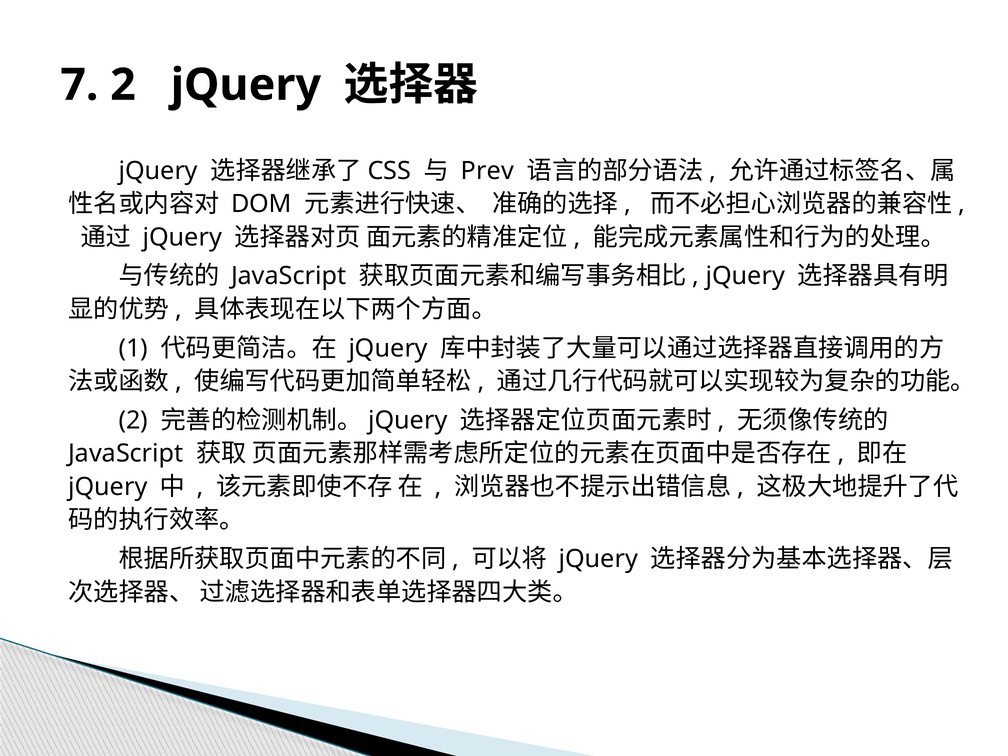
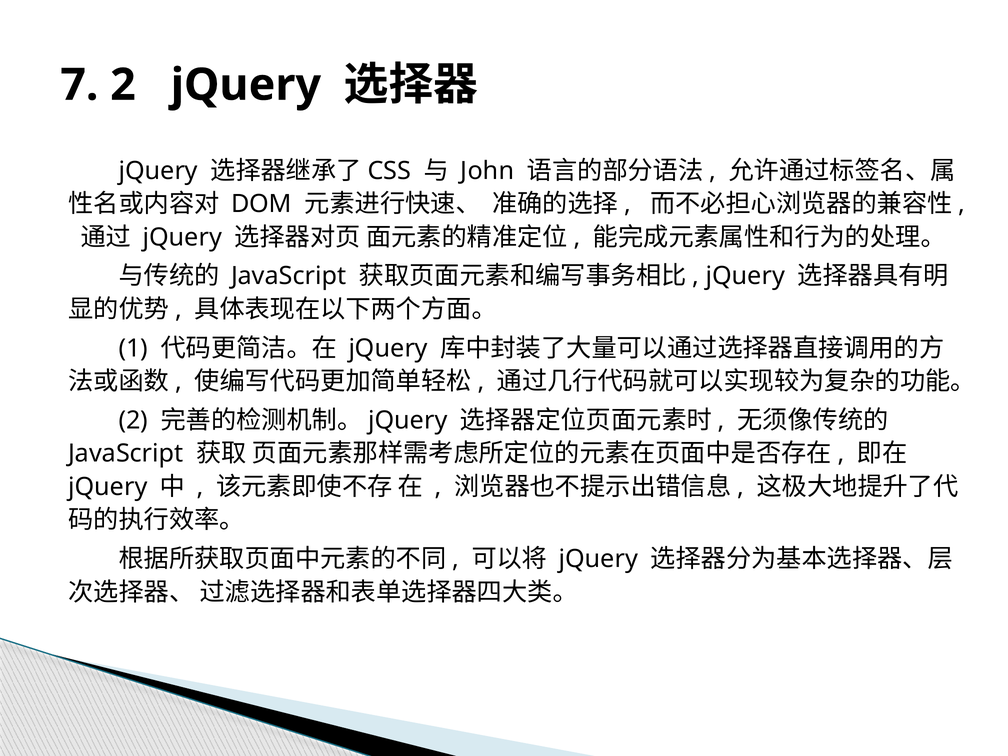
Prev: Prev -> John (487, 171)
